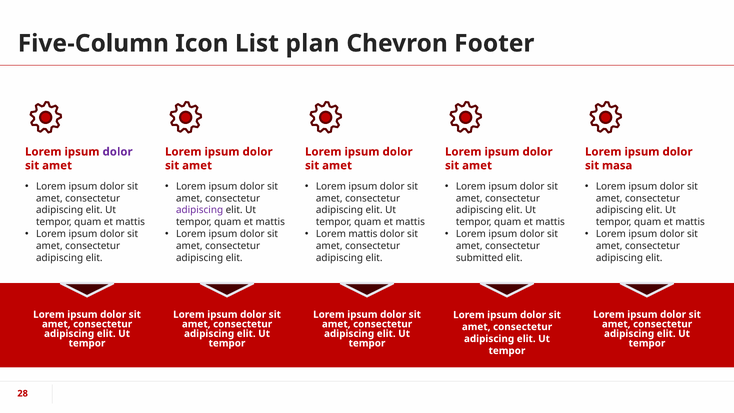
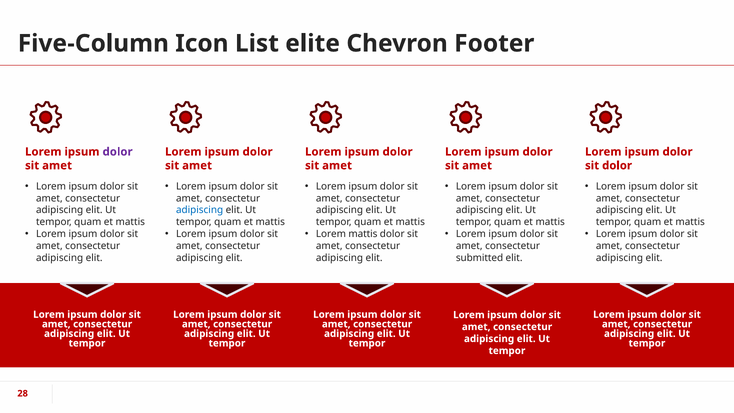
plan: plan -> elite (313, 43)
sit masa: masa -> dolor (617, 165)
adipiscing colour: purple -> blue (200, 210)
